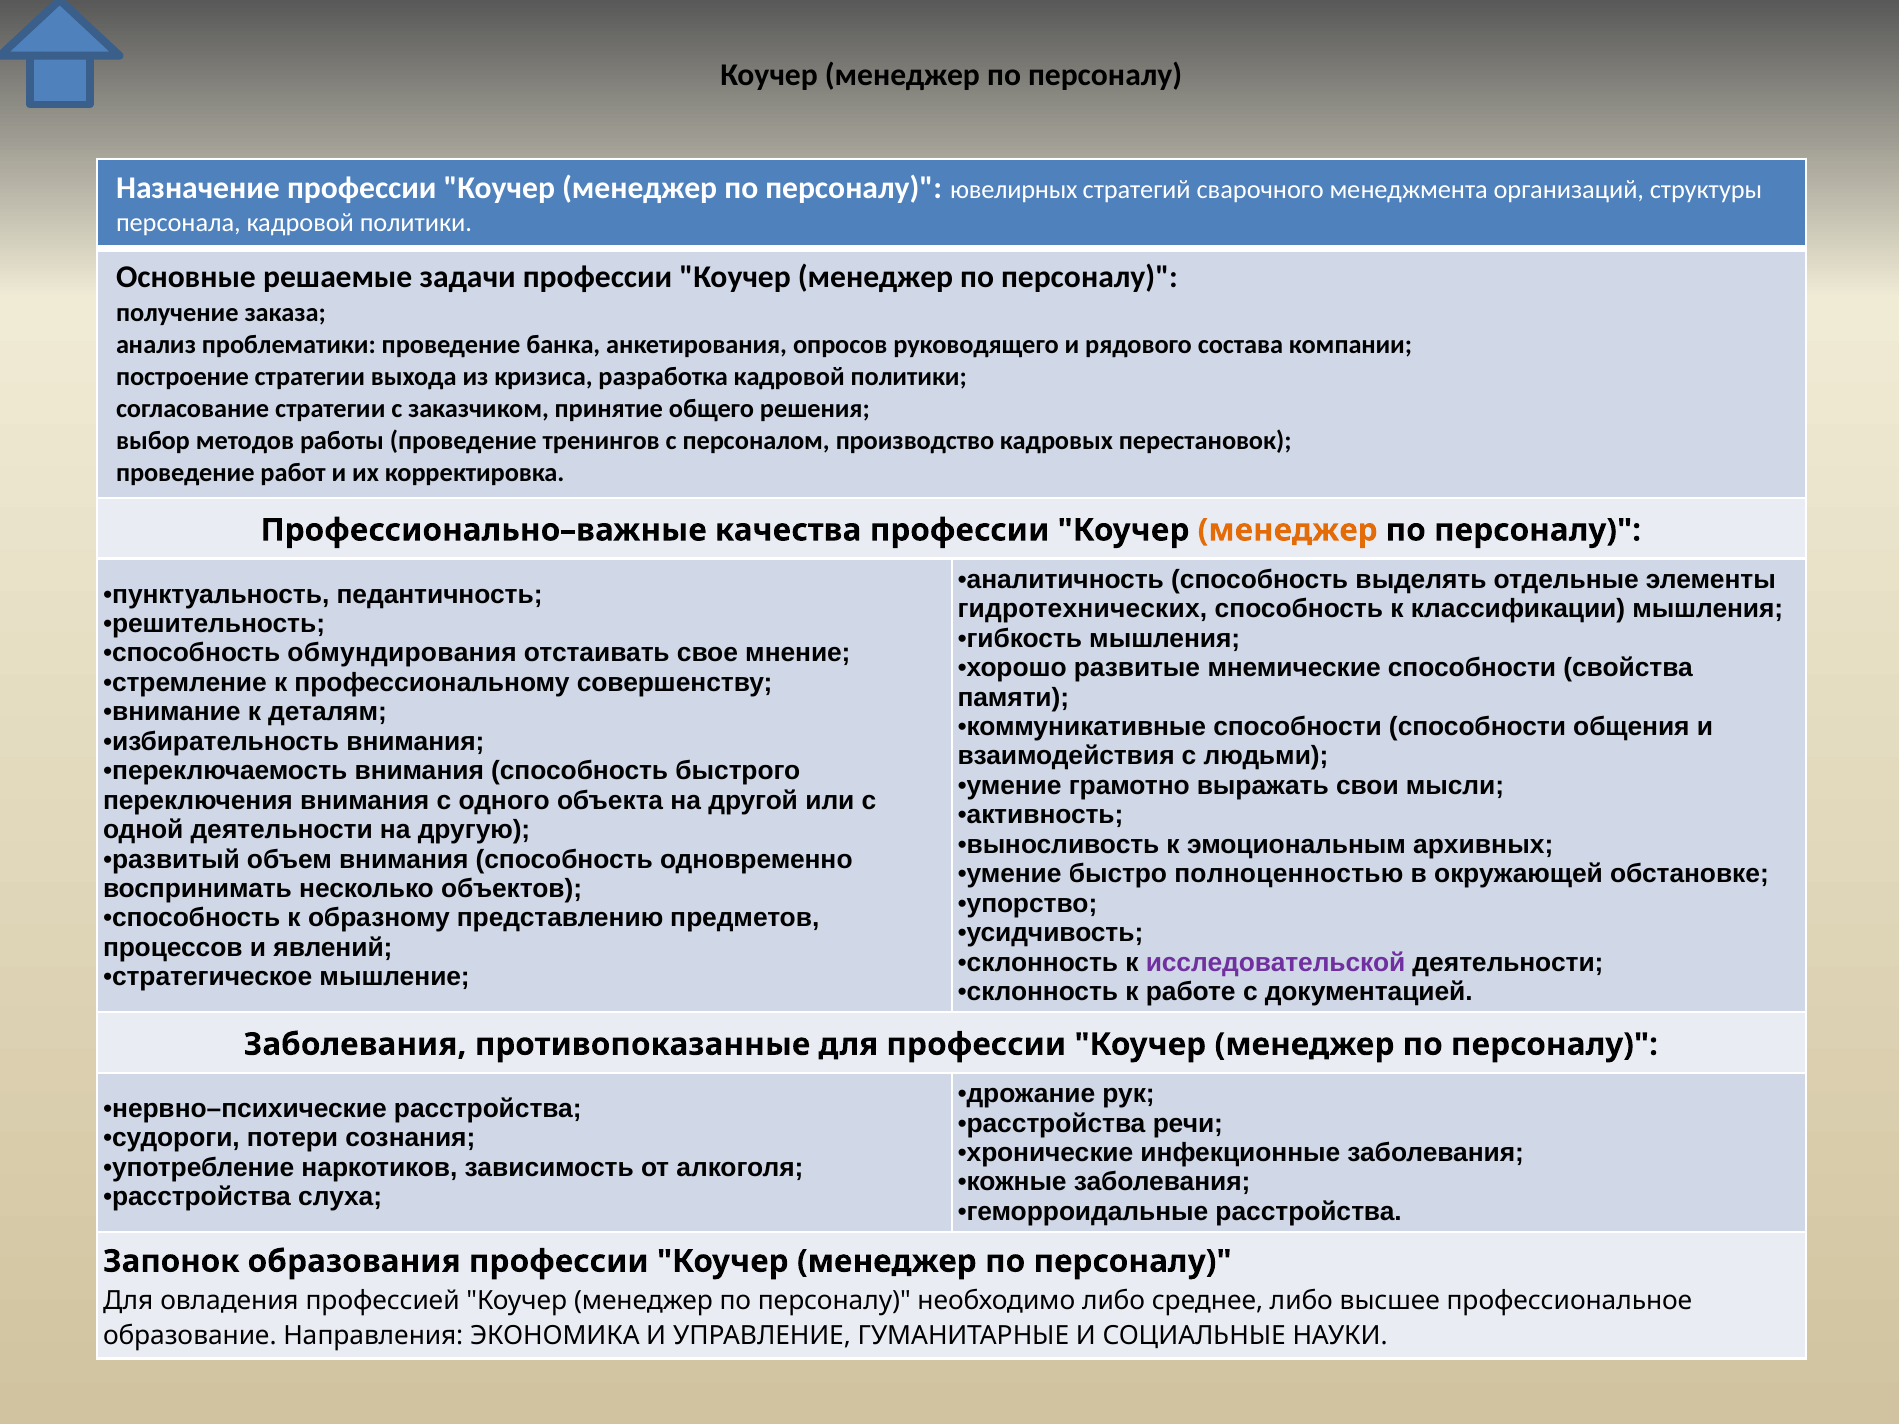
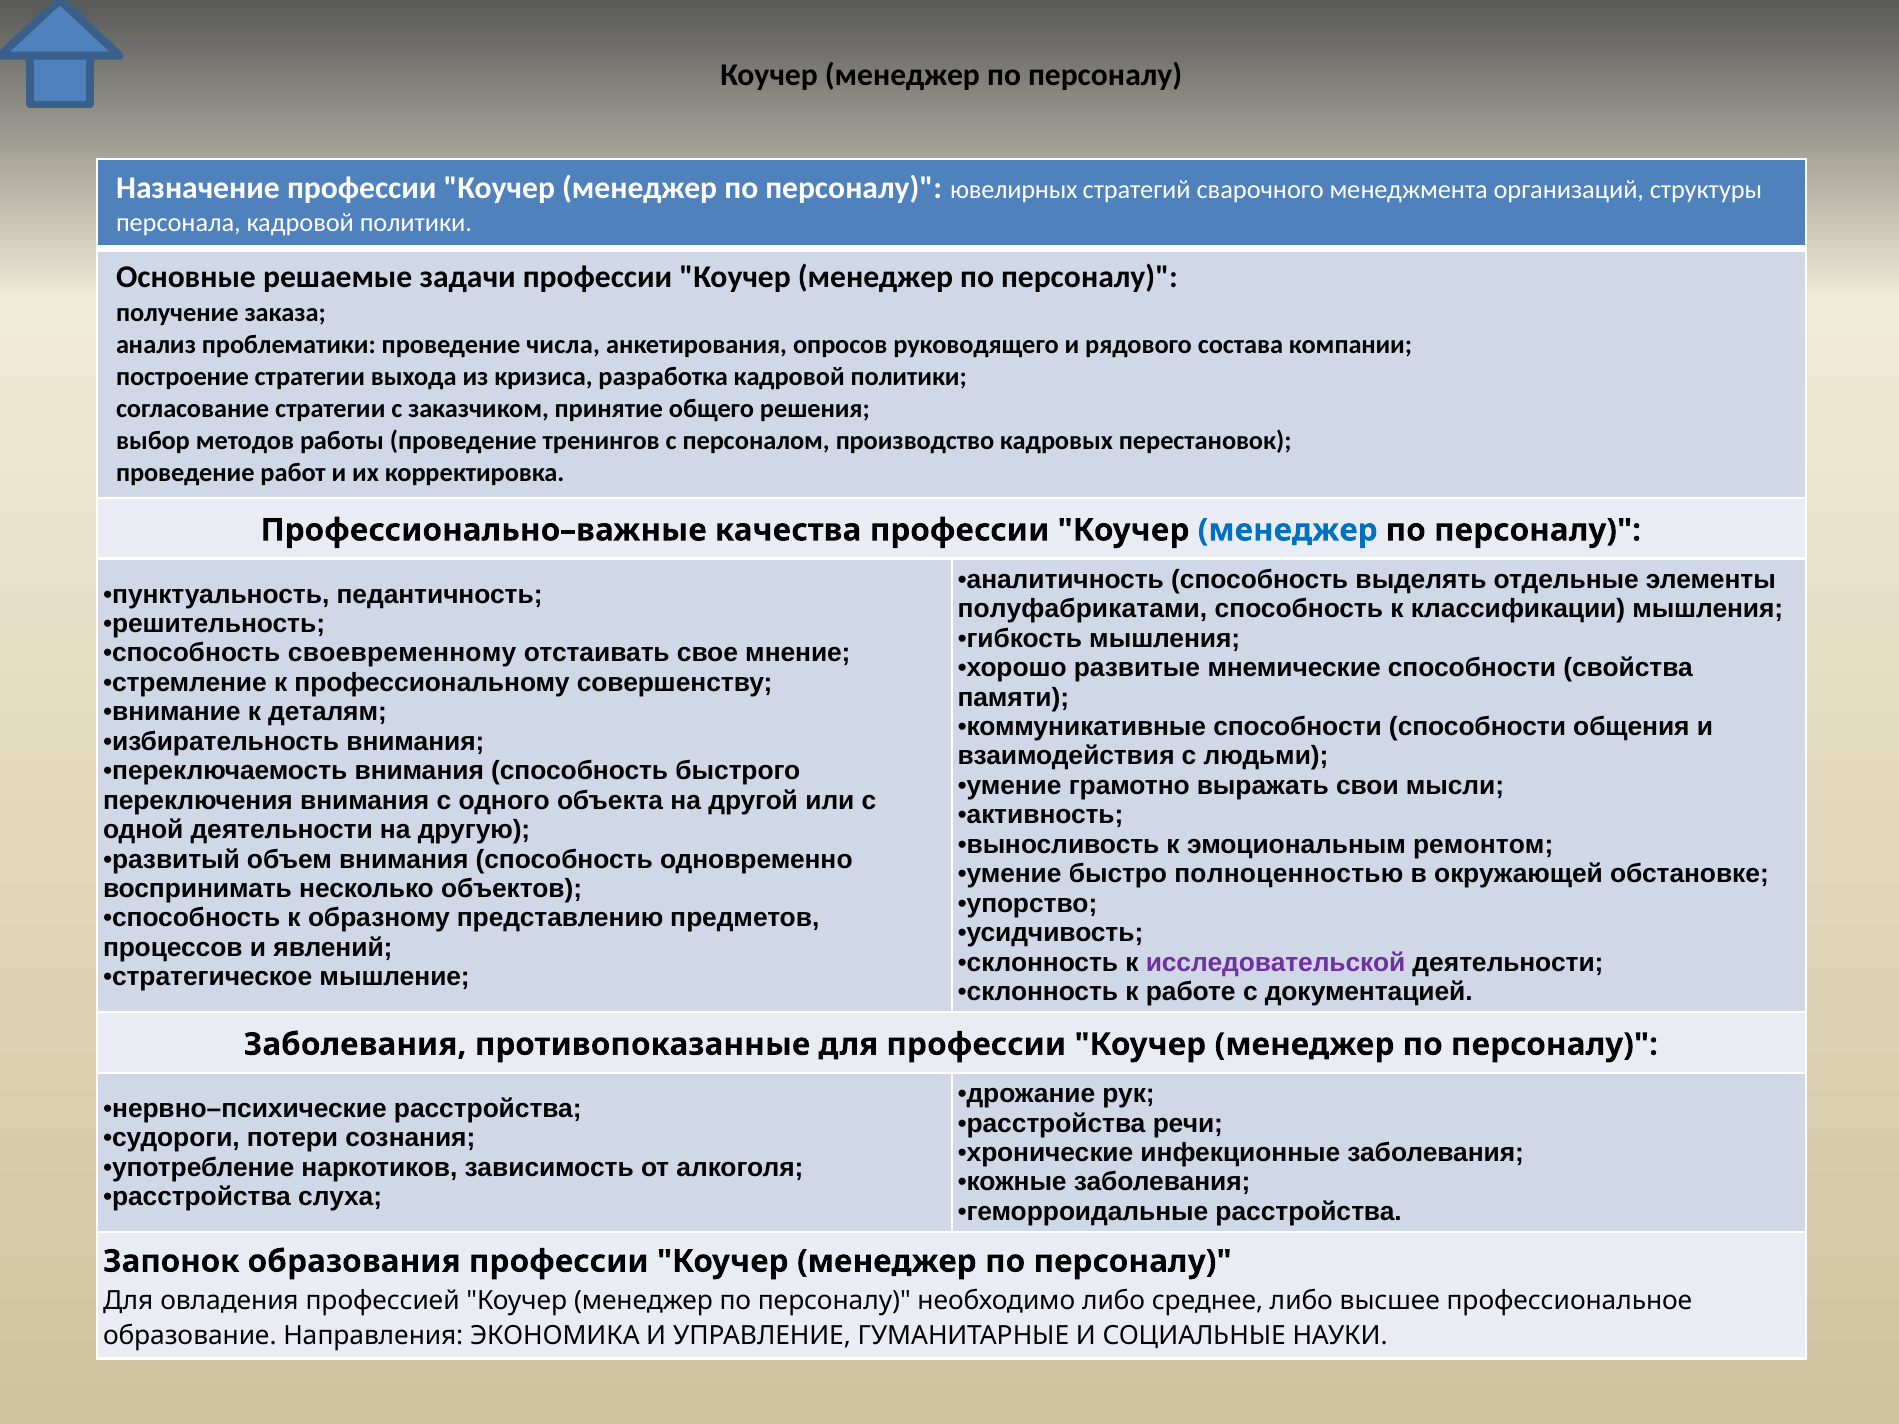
банка: банка -> числа (563, 345)
менеджер colour: orange -> blue (1288, 530)
гидротехнических: гидротехнических -> полуфабрикатами (1082, 609)
обмундирования: обмундирования -> своевременному (402, 653)
архивных: архивных -> ремонтом (1483, 845)
